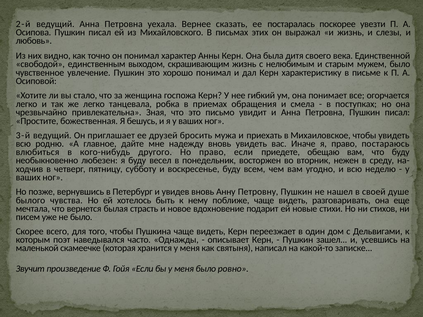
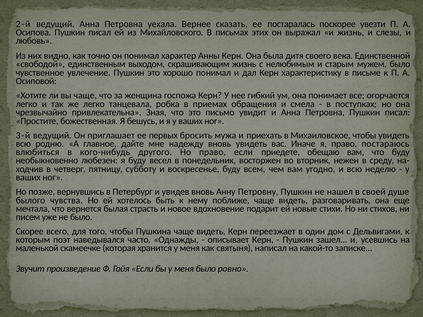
вы стало: стало -> чаще (85, 96)
друзей: друзей -> первых (163, 135)
